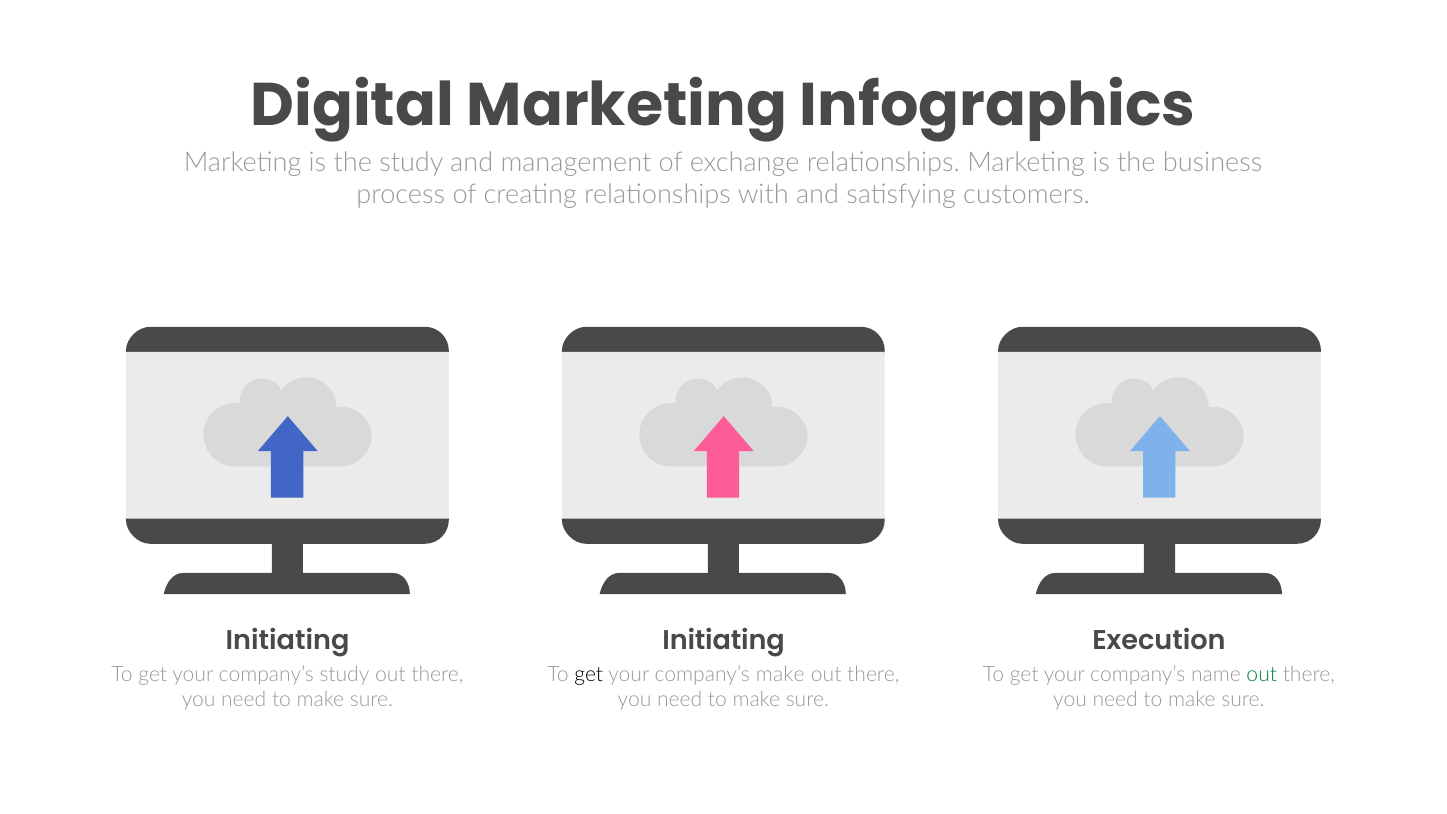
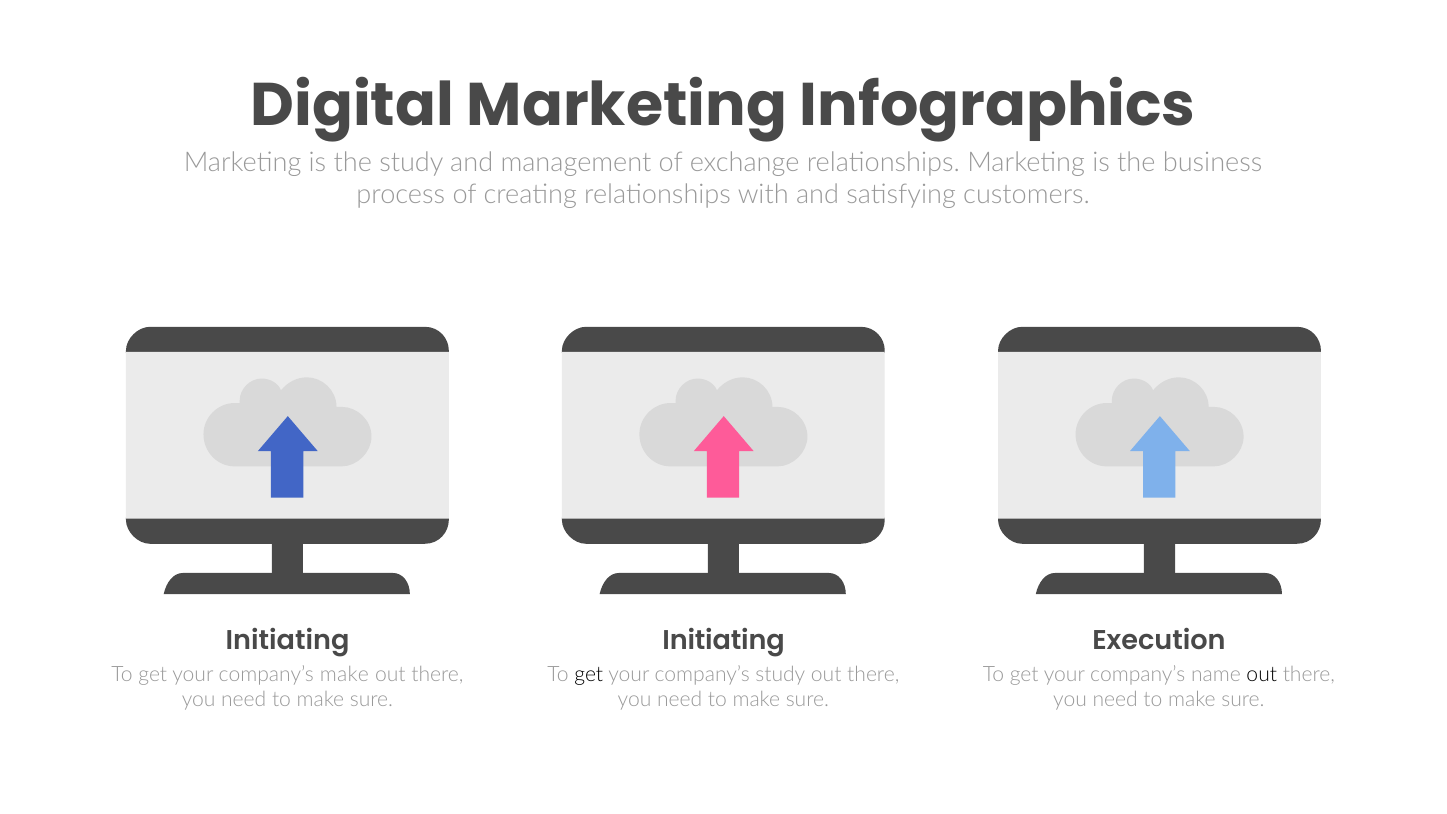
company’s study: study -> make (344, 675)
company’s make: make -> study (780, 675)
out colour: green -> black (1262, 675)
